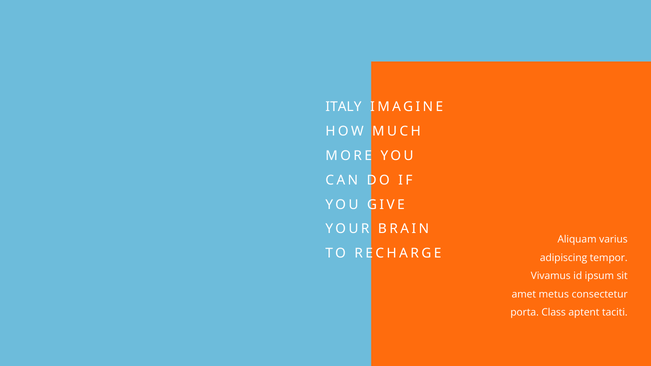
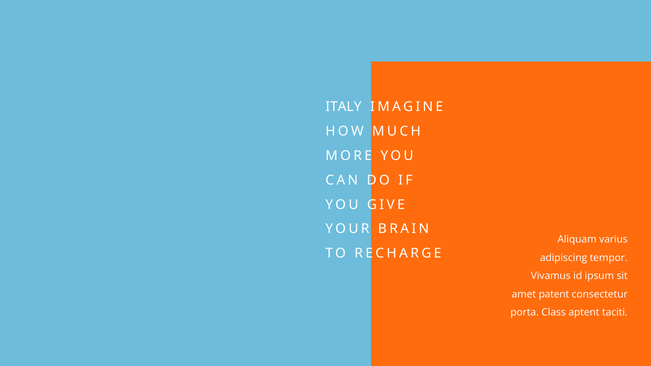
metus: metus -> patent (554, 294)
